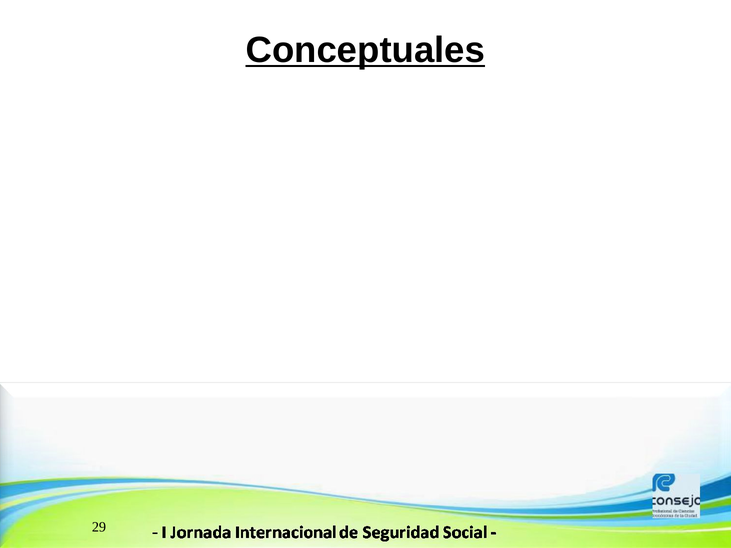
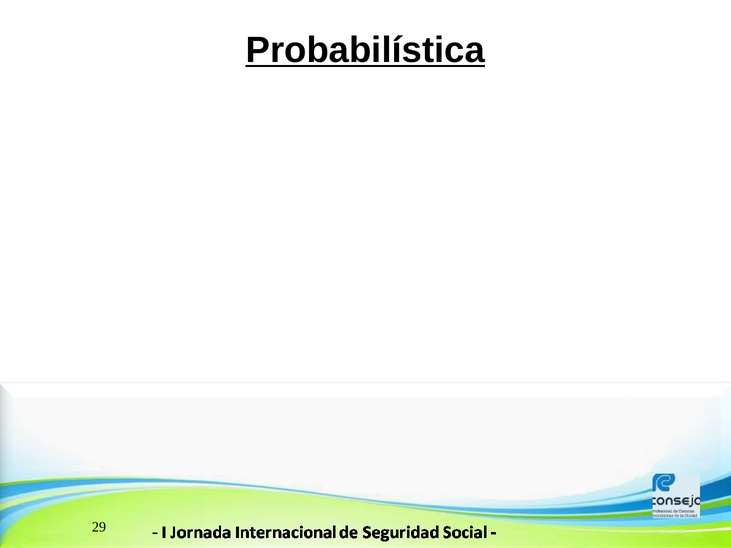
Conceptuales: Conceptuales -> Probabilística (365, 50)
